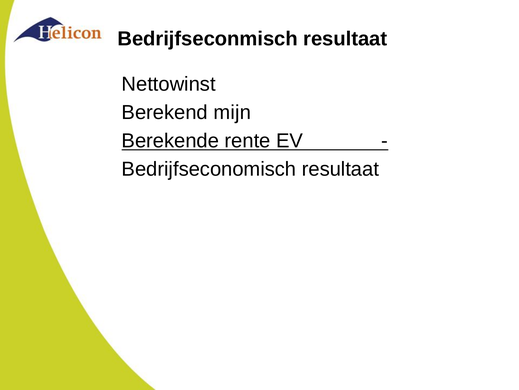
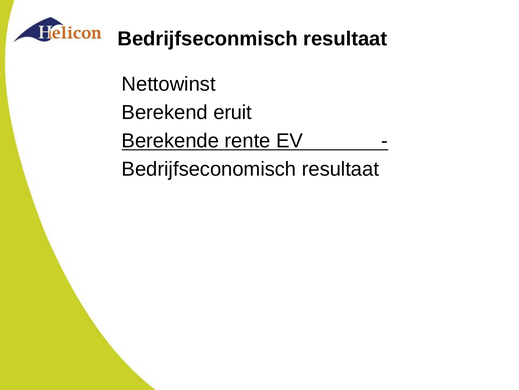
mijn: mijn -> eruit (233, 112)
